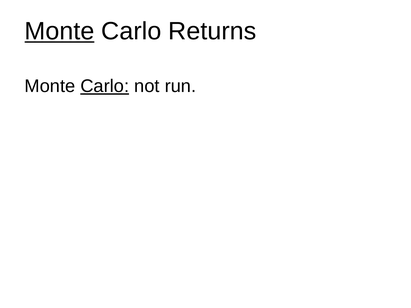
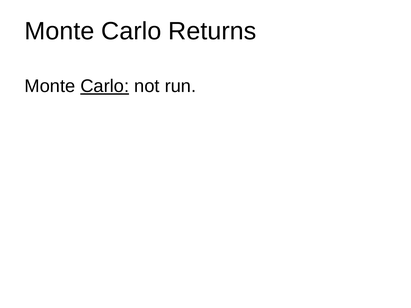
Monte underline: present -> none (59, 31)
